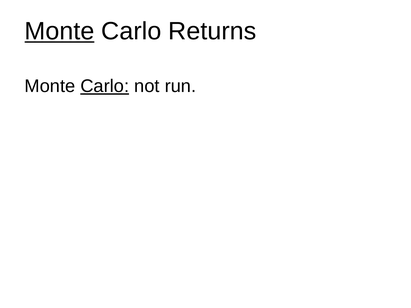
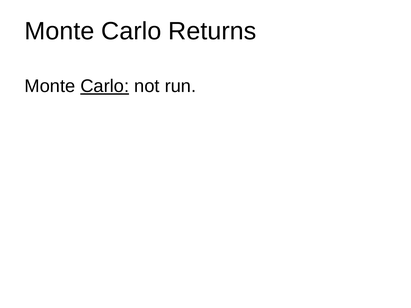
Monte underline: present -> none (59, 31)
